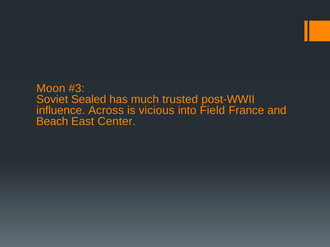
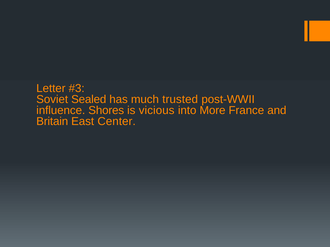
Moon: Moon -> Letter (51, 89)
Across: Across -> Shores (106, 111)
Field: Field -> More (212, 111)
Beach: Beach -> Britain (52, 122)
